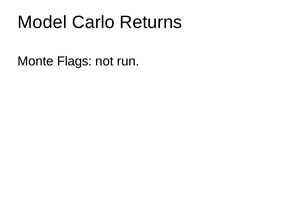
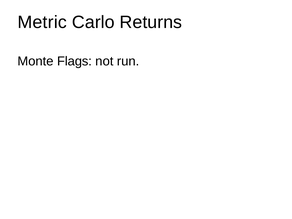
Model: Model -> Metric (42, 22)
